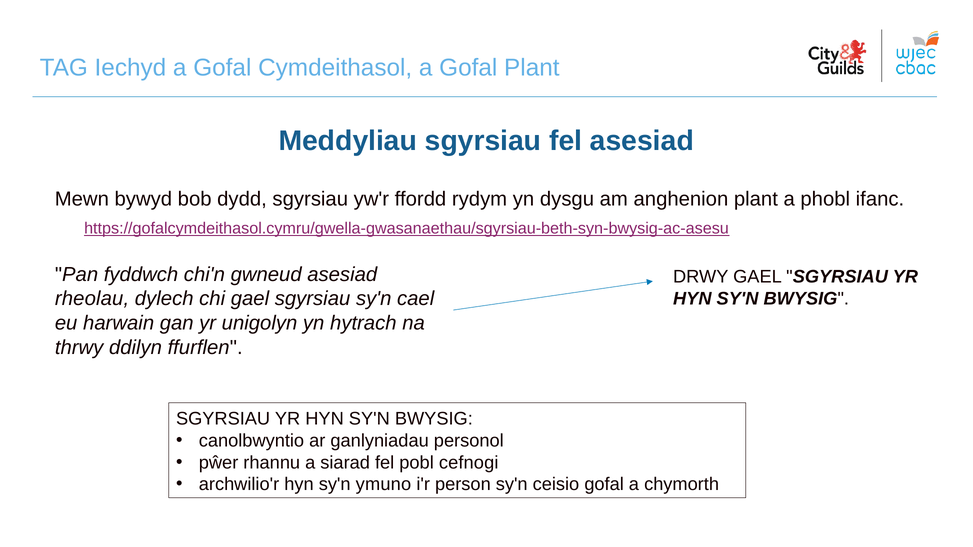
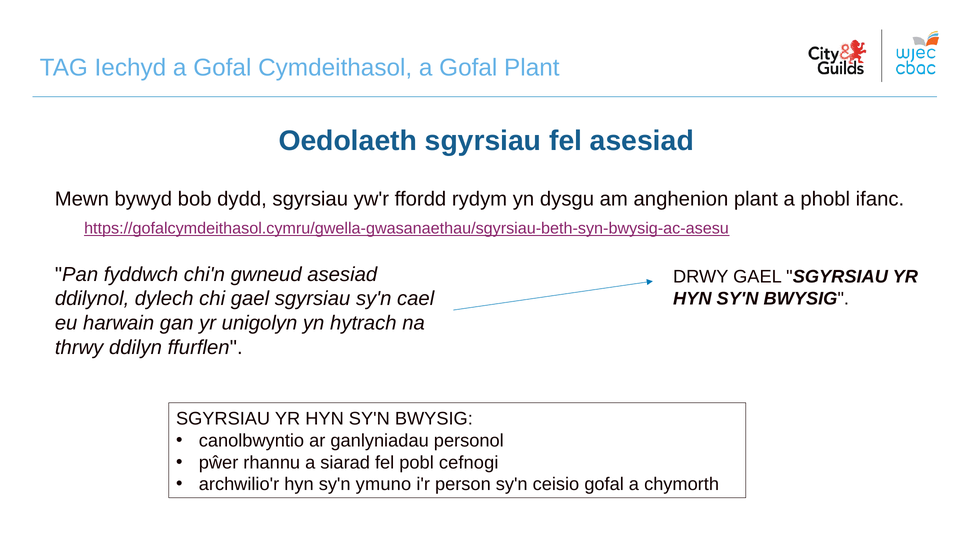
Meddyliau: Meddyliau -> Oedolaeth (348, 141)
rheolau: rheolau -> ddilynol (92, 299)
